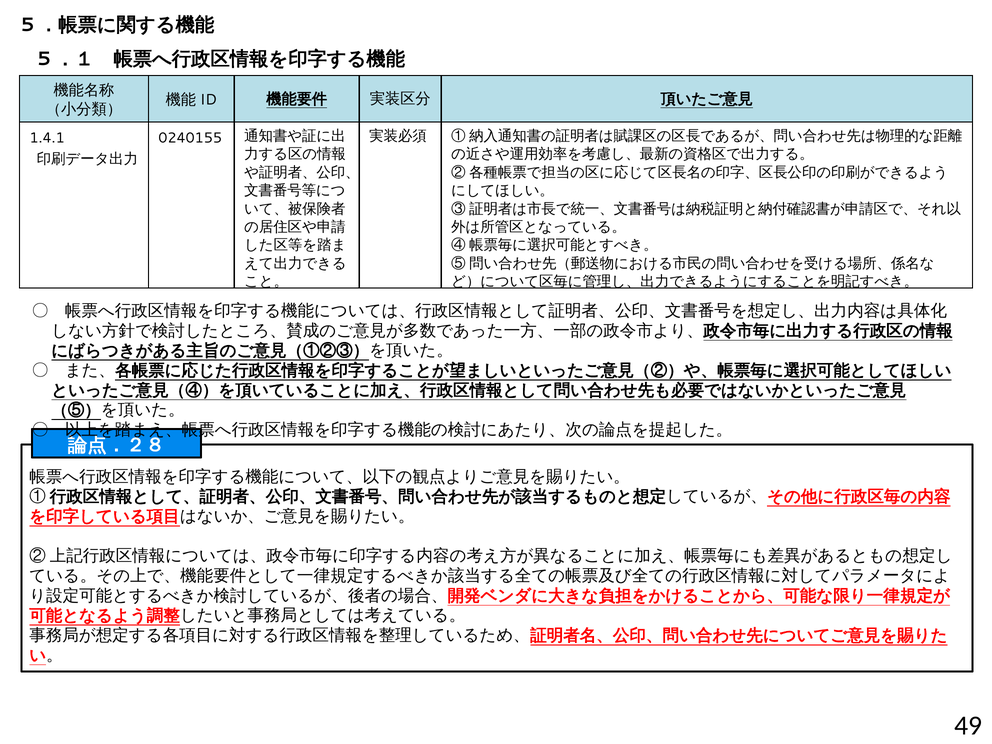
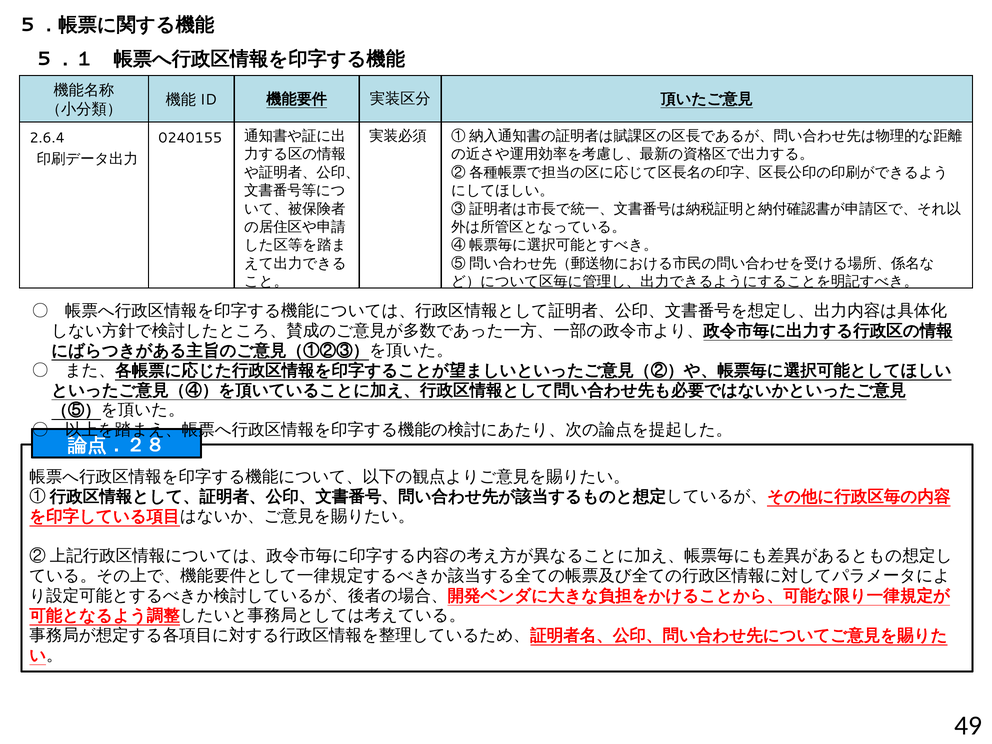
1.4.1: 1.4.1 -> 2.6.4 (47, 138)
